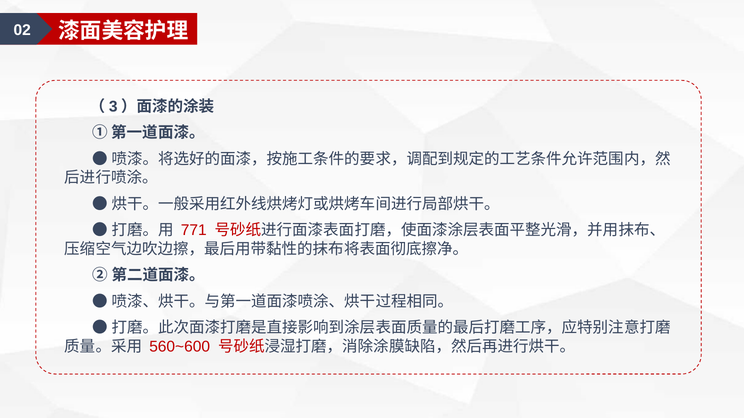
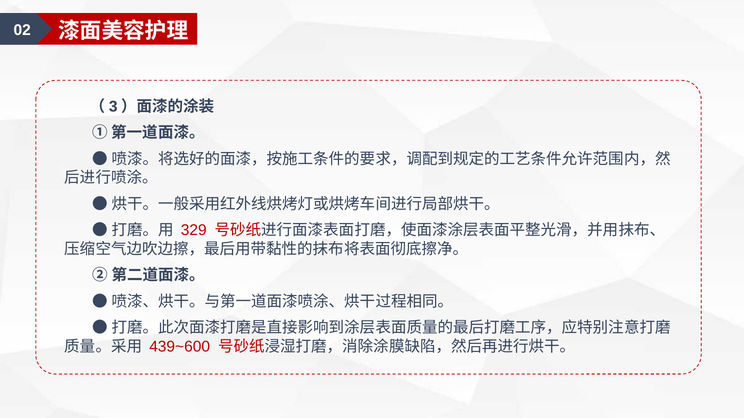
771: 771 -> 329 (194, 231)
560~600: 560~600 -> 439~600 (180, 347)
